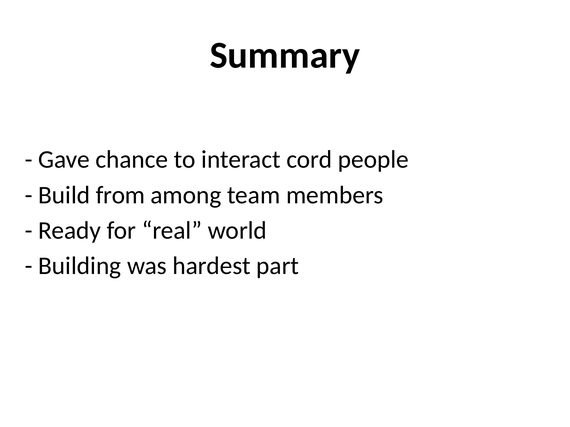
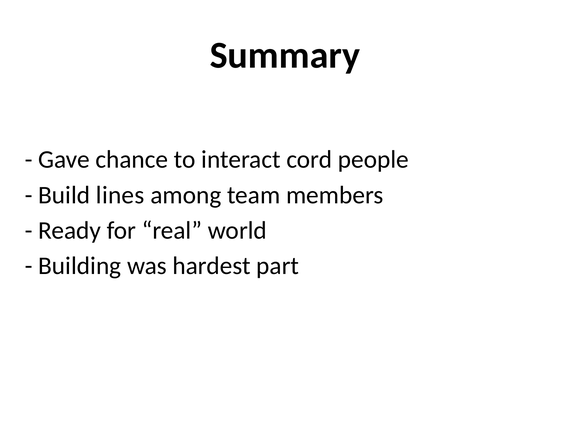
from: from -> lines (120, 195)
